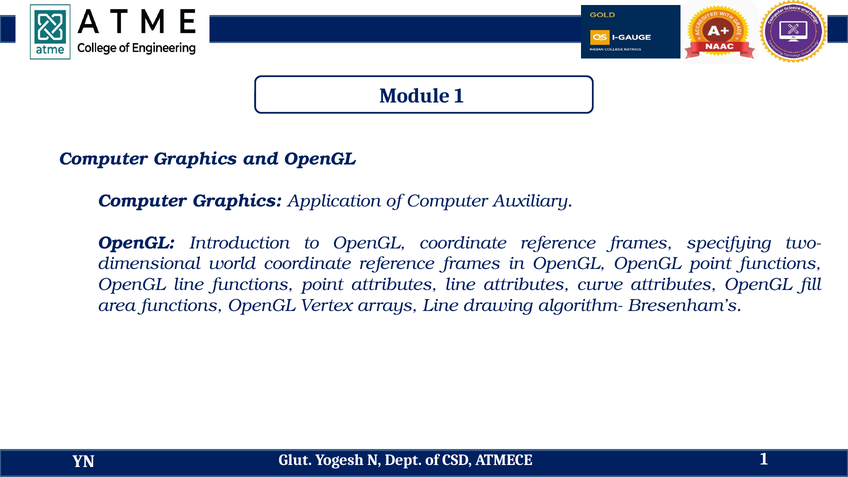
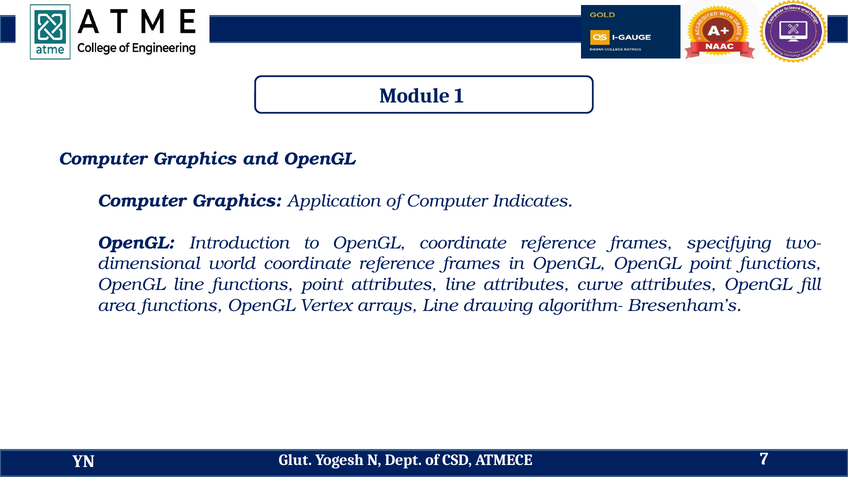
Auxiliary: Auxiliary -> Indicates (533, 201)
YN 1: 1 -> 7 (764, 459)
